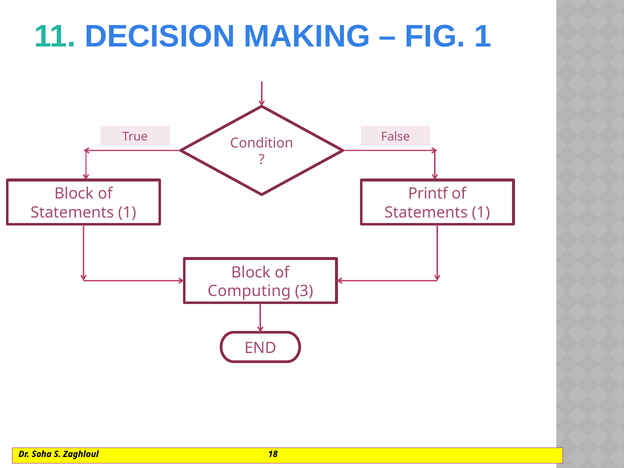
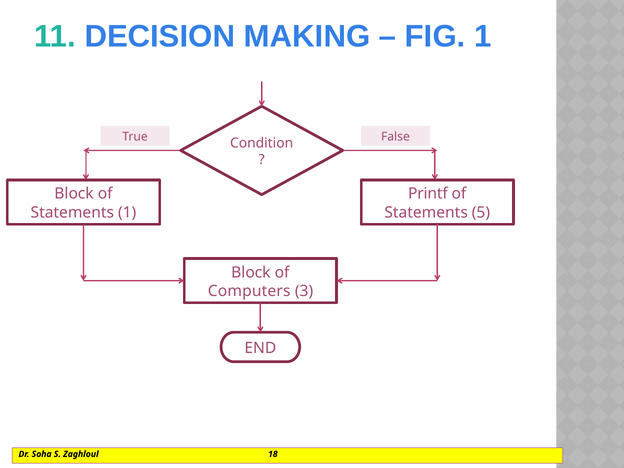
1: 1 -> 5 (481, 212)
Computing: Computing -> Computers (249, 291)
